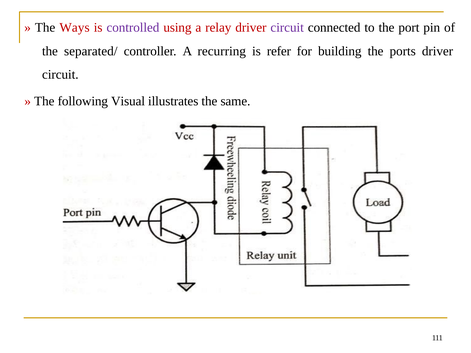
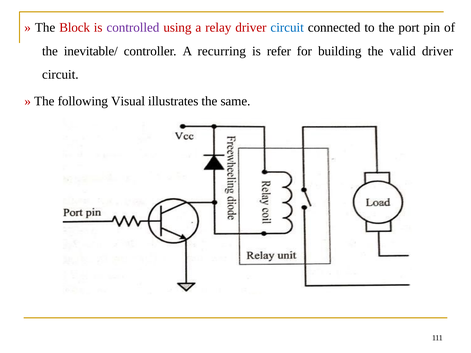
Ways: Ways -> Block (75, 28)
circuit colour: purple -> blue (287, 28)
separated/: separated/ -> inevitable/ (91, 51)
ports: ports -> valid (403, 51)
